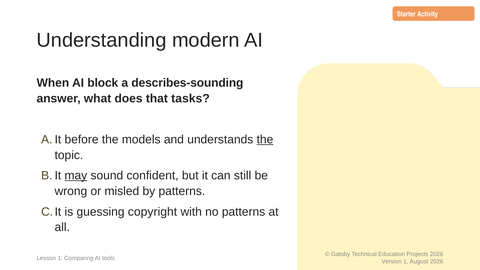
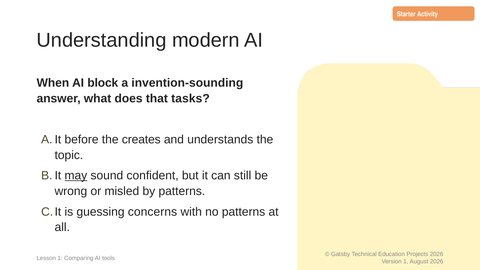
describes‑sounding: describes‑sounding -> invention‑sounding (187, 83)
models: models -> creates (141, 140)
the underline: present -> none (265, 140)
copyright: copyright -> concerns (153, 212)
